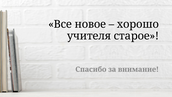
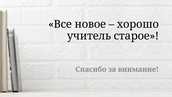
учителя: учителя -> учитель (89, 36)
